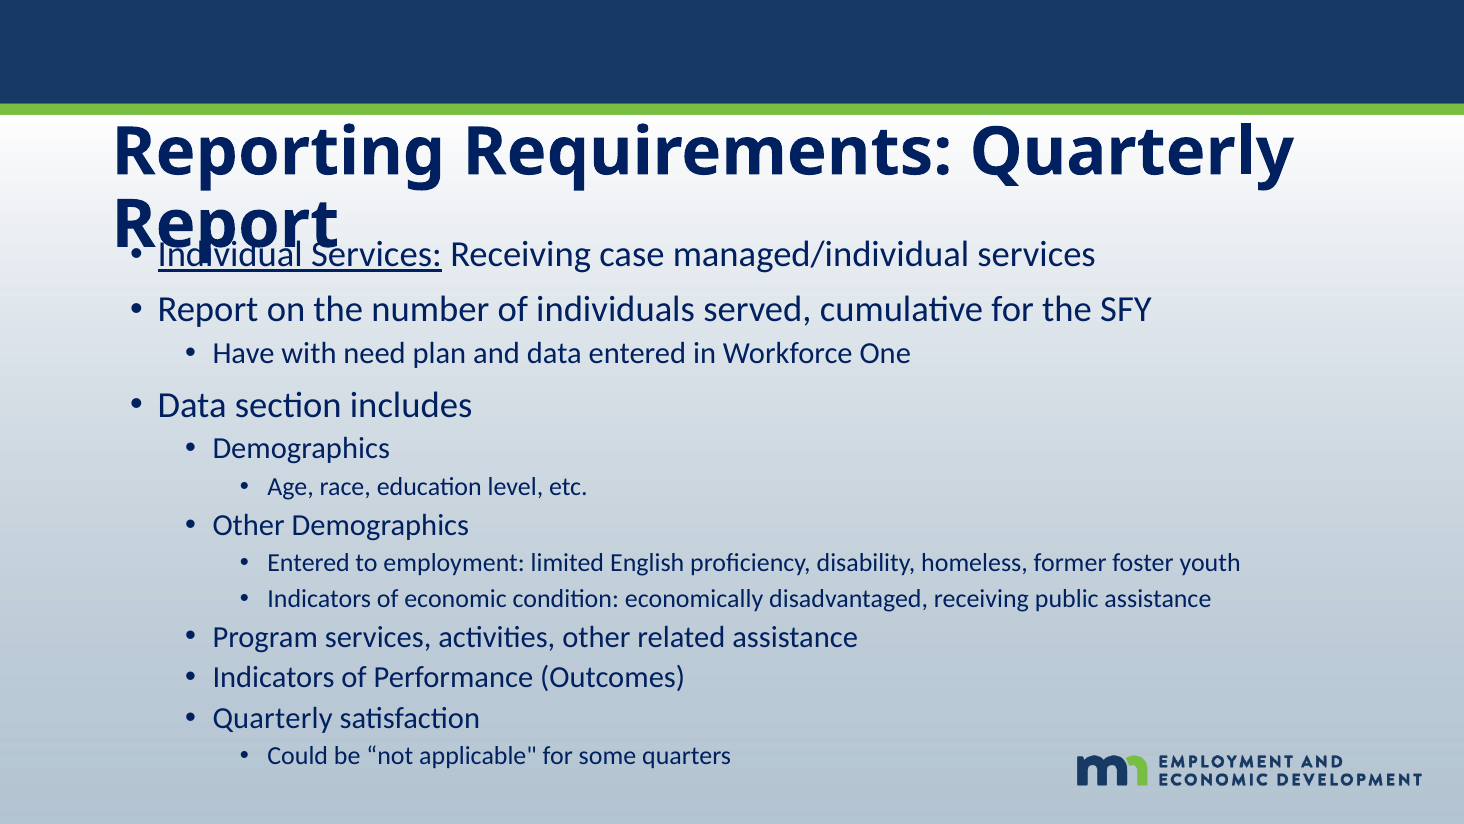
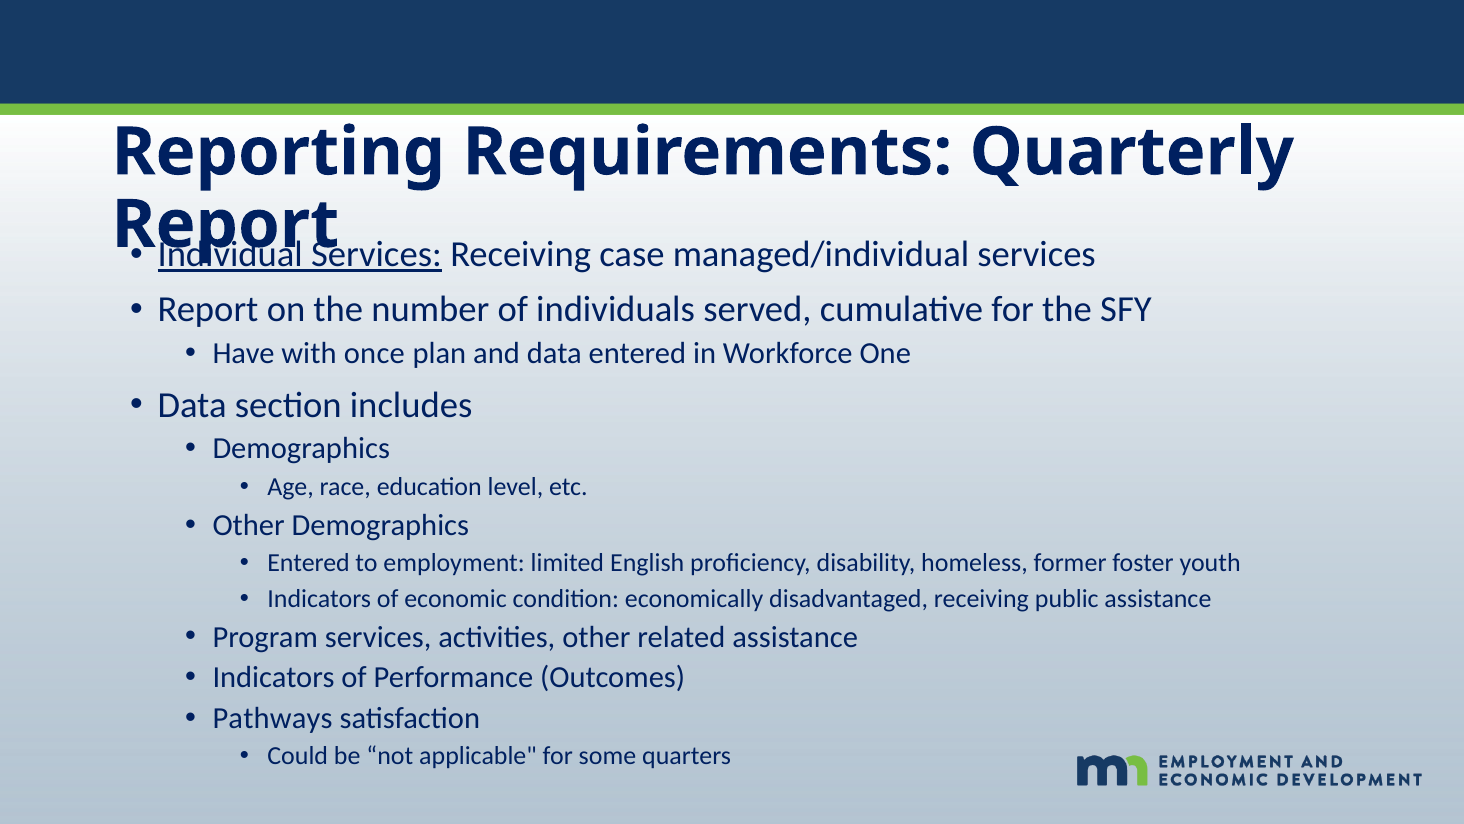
need: need -> once (374, 353)
Quarterly: Quarterly -> Pathways (273, 718)
